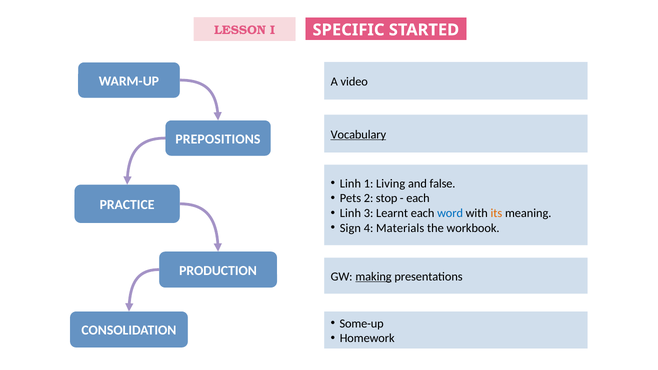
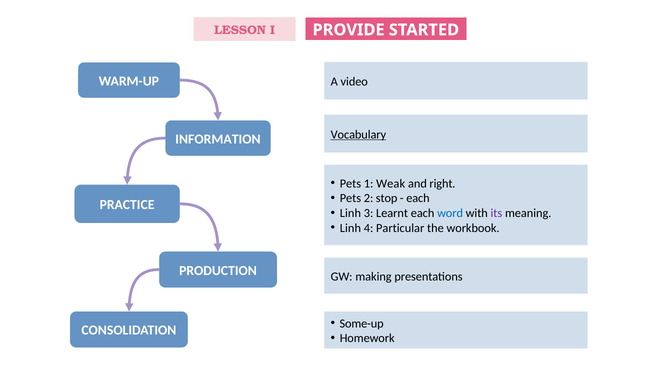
SPECIFIC: SPECIFIC -> PROVIDE (349, 30)
PREPOSITIONS: PREPOSITIONS -> INFORMATION (218, 139)
Linh: Linh -> Pets (350, 184)
Living: Living -> Weak (391, 184)
false: false -> right (442, 184)
its colour: orange -> purple (496, 213)
Sign: Sign -> Linh (350, 228)
Materials: Materials -> Particular (400, 228)
making underline: present -> none (374, 277)
